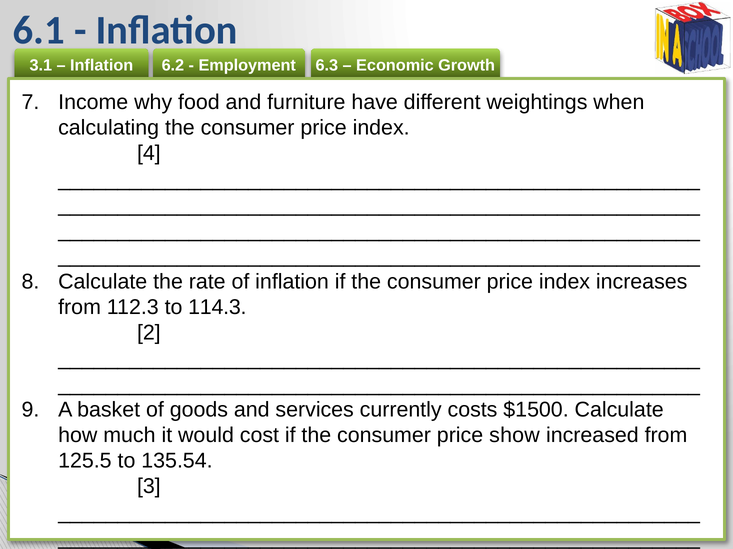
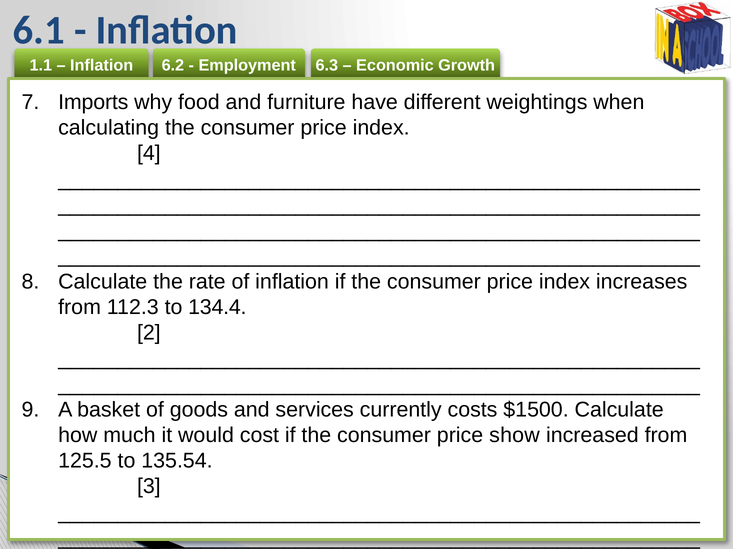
3.1: 3.1 -> 1.1 (41, 65)
Income: Income -> Imports (93, 102)
114.3: 114.3 -> 134.4 (217, 308)
